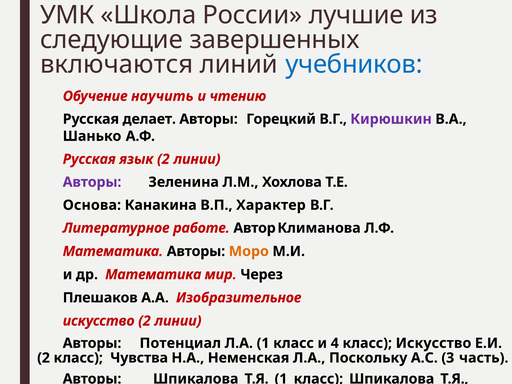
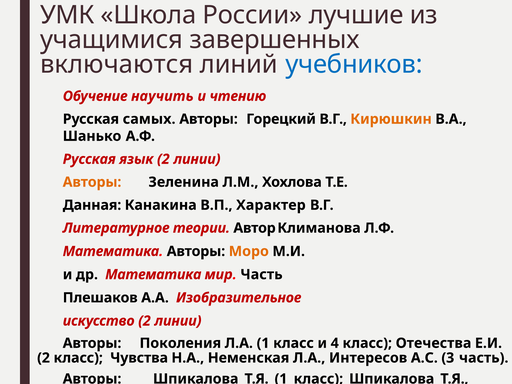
следующие: следующие -> учащимися (111, 40)
делает: делает -> самых (149, 119)
Кирюшкин colour: purple -> orange (391, 119)
Авторы colour: purple -> orange (92, 182)
Основа: Основа -> Данная (92, 205)
работе: работе -> теории (201, 228)
мир Через: Через -> Часть (261, 275)
Потенциал: Потенциал -> Поколения (180, 343)
класс Искусство: Искусство -> Отечества (434, 343)
Поскольку: Поскольку -> Интересов (368, 358)
